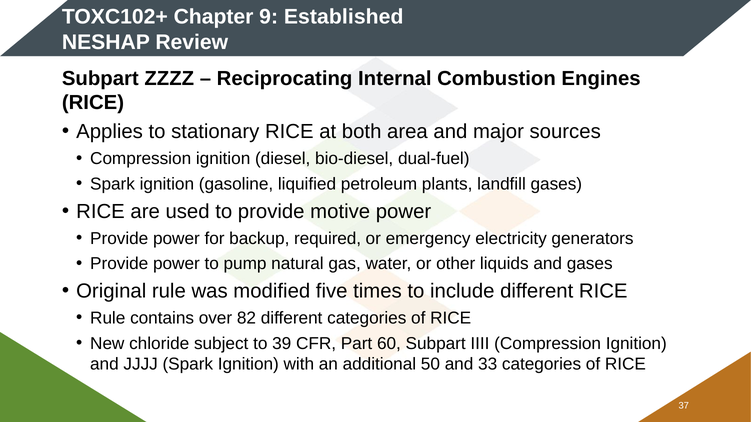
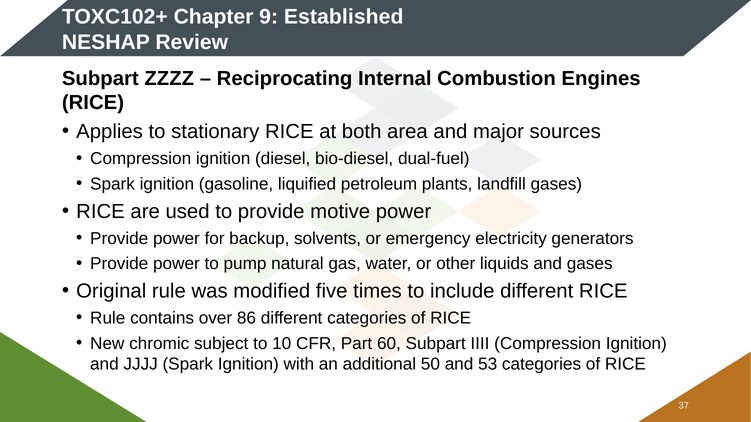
required: required -> solvents (328, 239)
82: 82 -> 86 (246, 318)
chloride: chloride -> chromic (159, 344)
39: 39 -> 10 (282, 344)
33: 33 -> 53 (488, 364)
